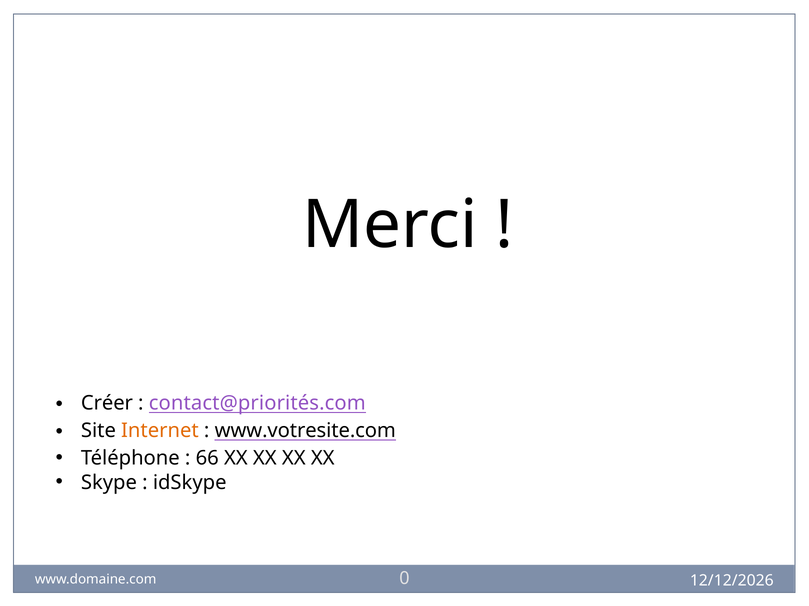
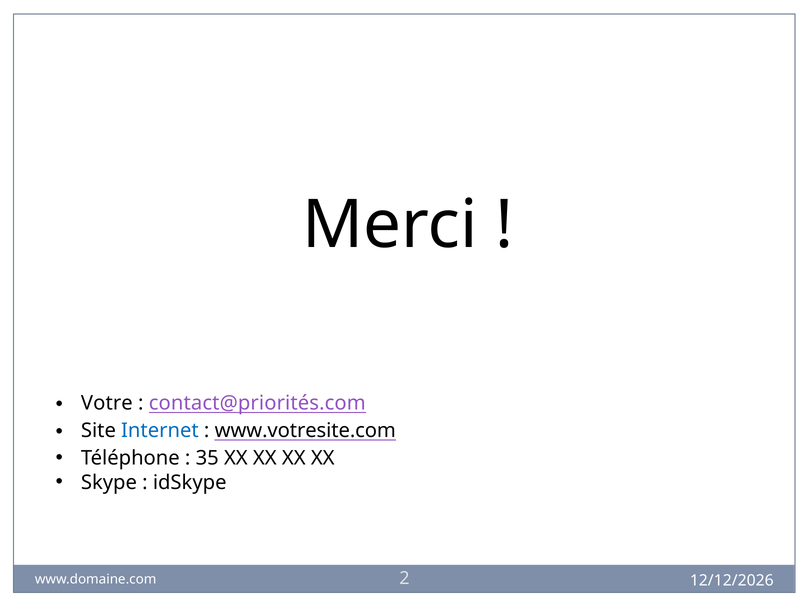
Créer: Créer -> Votre (107, 404)
Internet colour: orange -> blue (160, 431)
66: 66 -> 35 (207, 459)
0: 0 -> 2 (404, 579)
